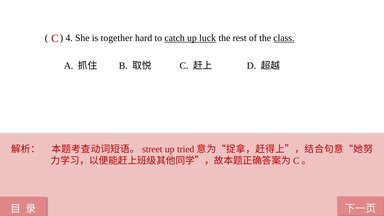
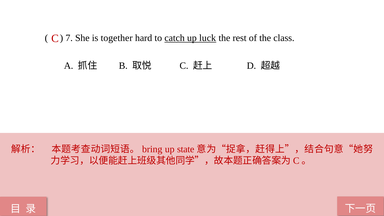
4: 4 -> 7 (69, 38)
class underline: present -> none (284, 38)
street: street -> bring (152, 149)
tried: tried -> state (186, 149)
